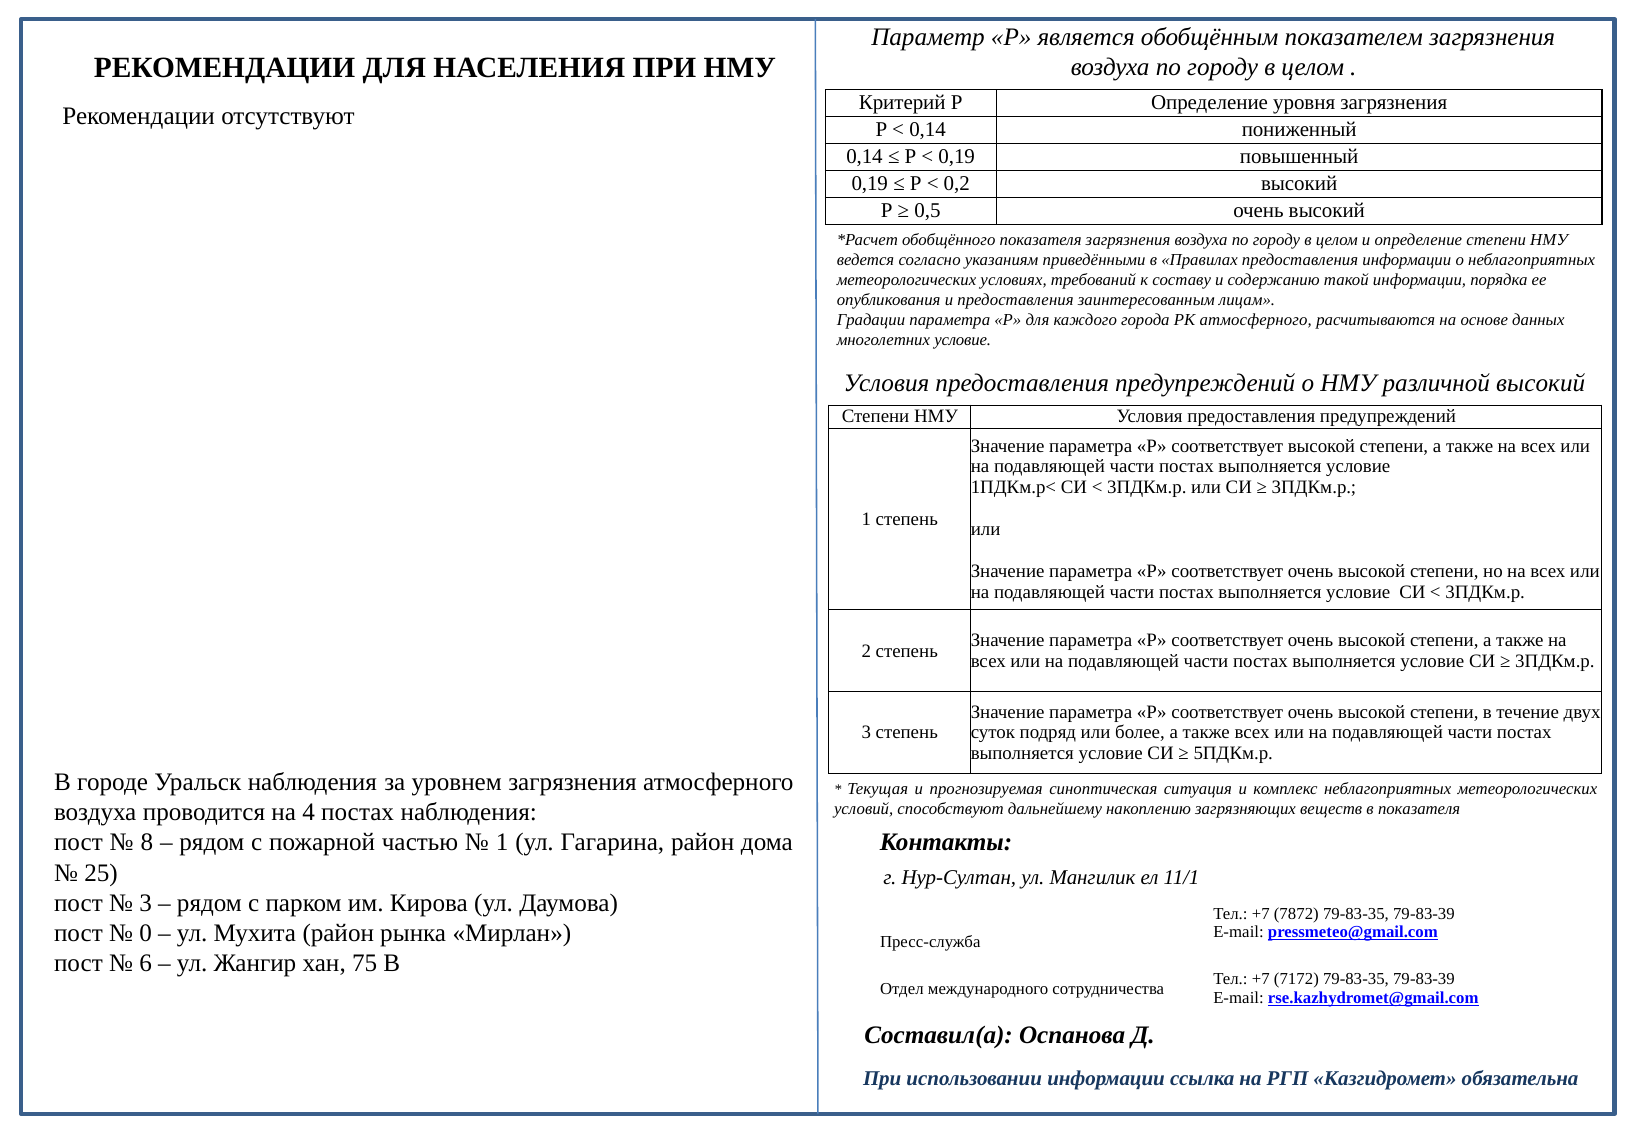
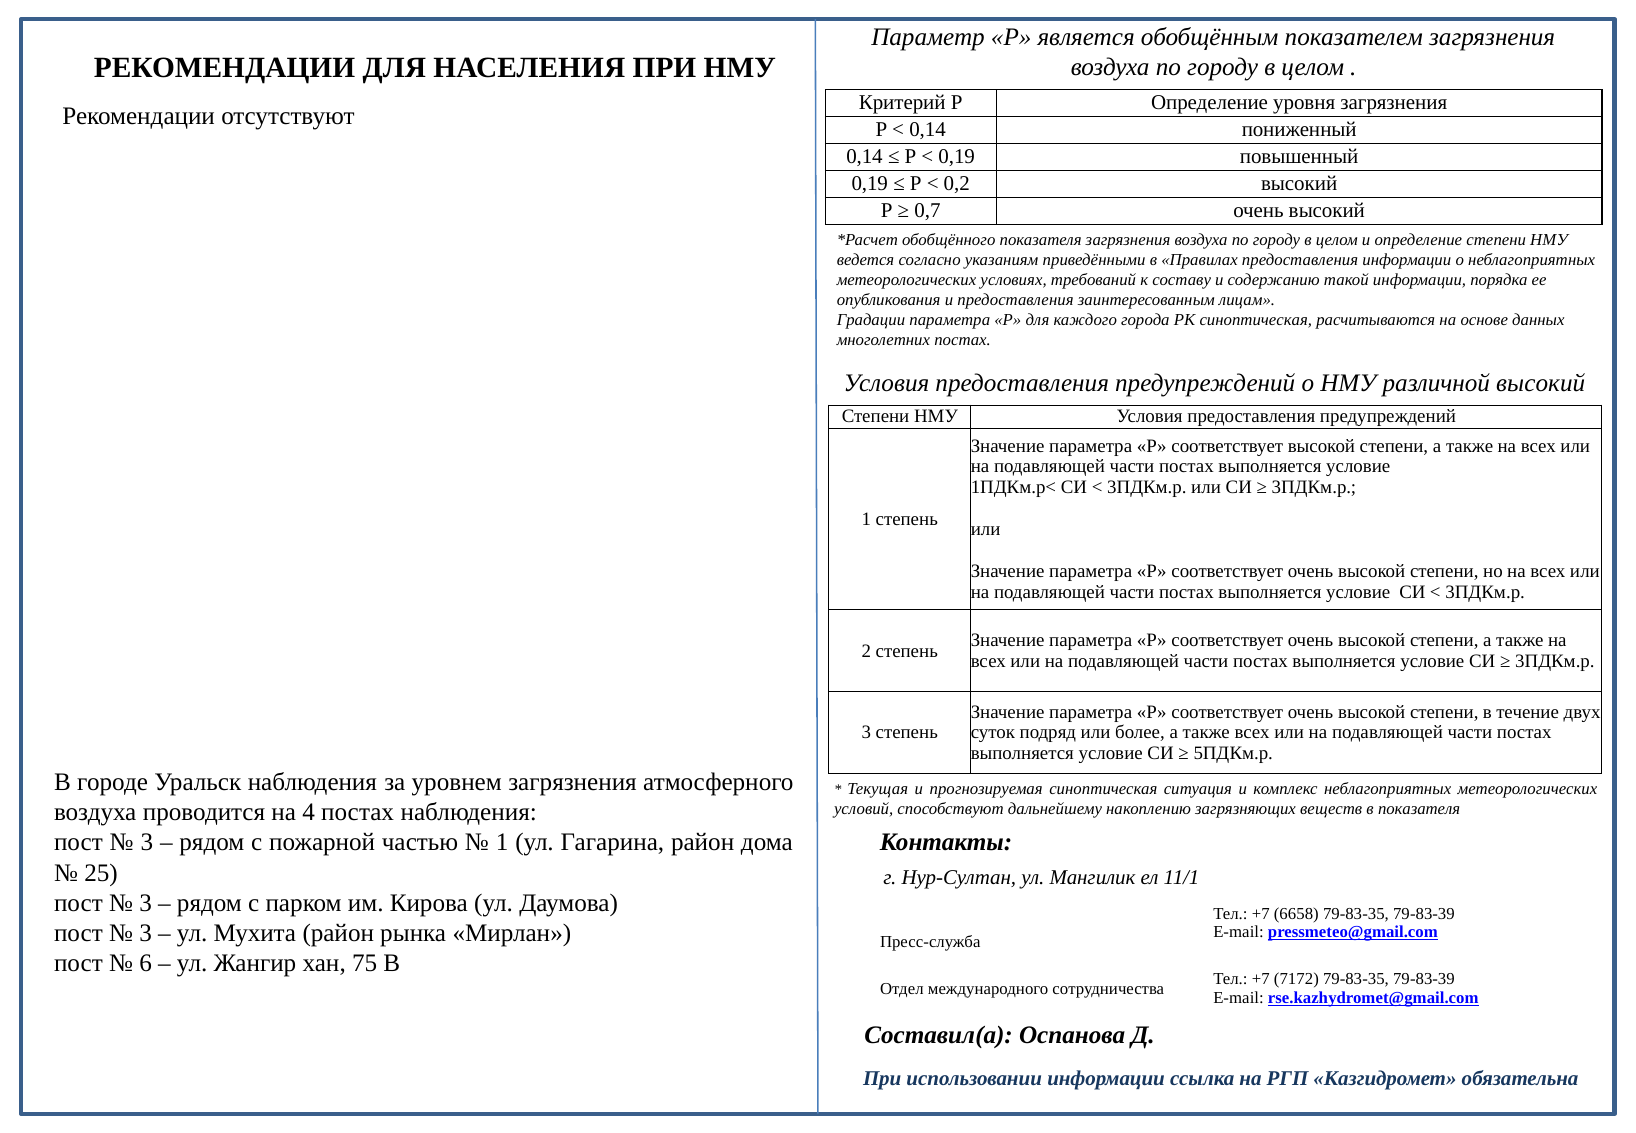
0,5: 0,5 -> 0,7 (928, 211)
РК атмосферного: атмосферного -> синоптическая (1256, 320)
многолетних условие: условие -> постах (963, 340)
8: 8 -> 3 (147, 842)
7872: 7872 -> 6658 (1296, 913)
0: 0 -> 3 (146, 933)
